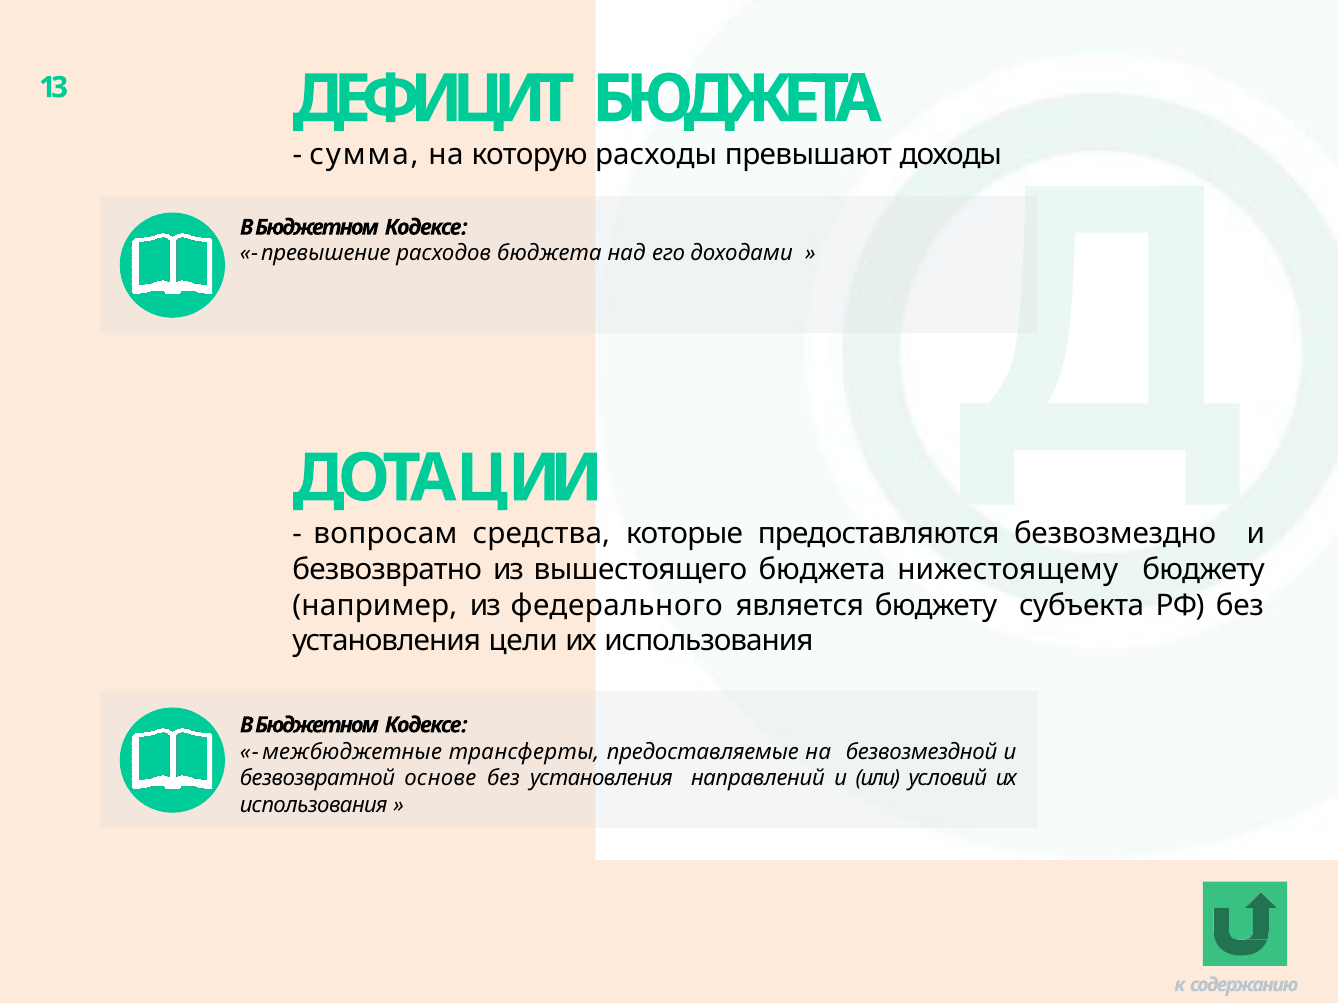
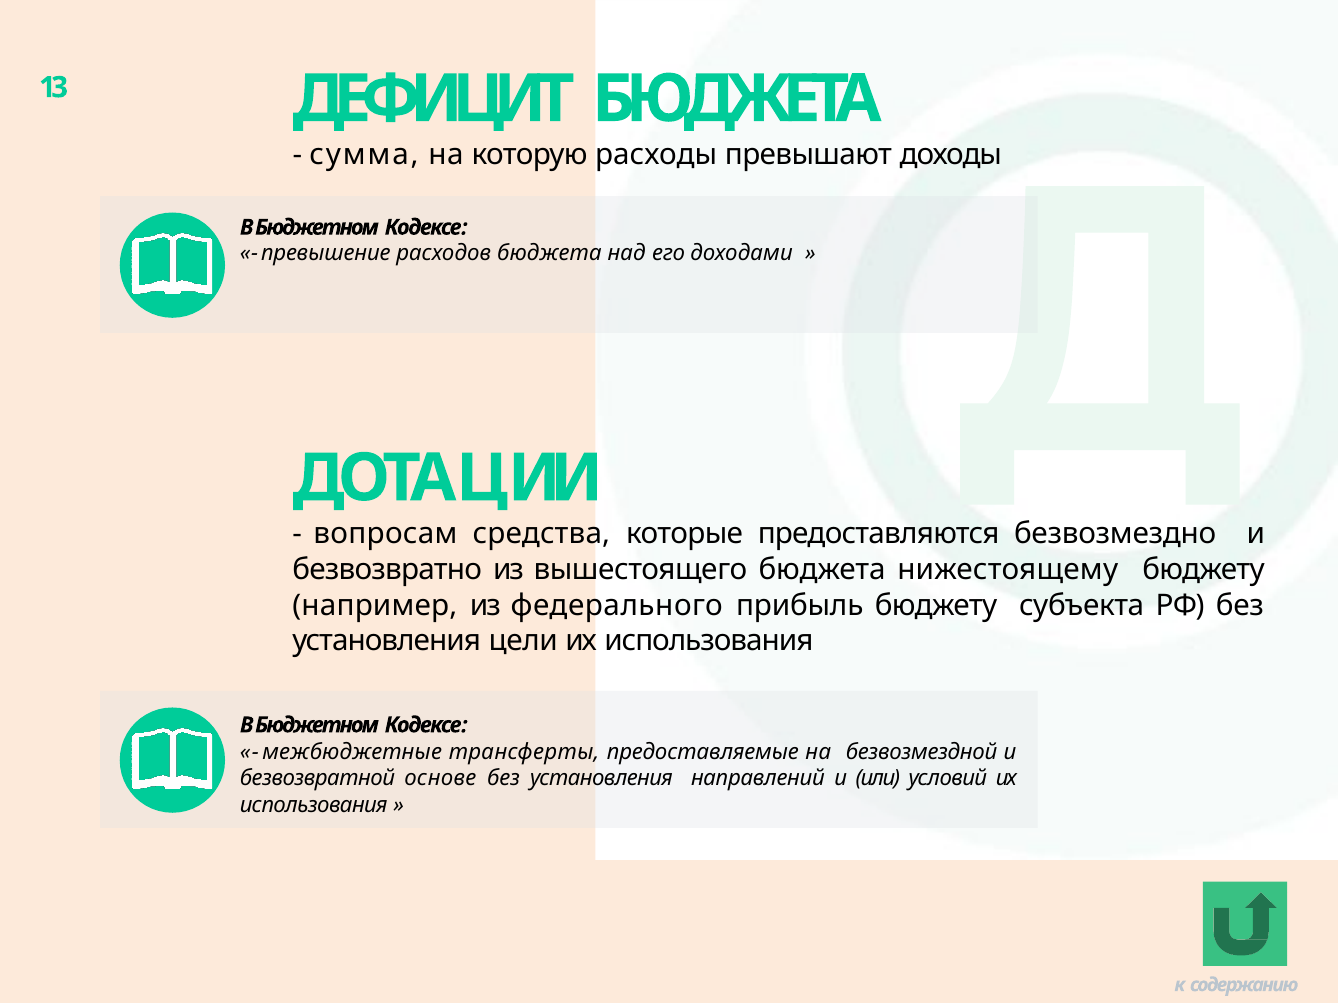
является: является -> прибыль (800, 606)
